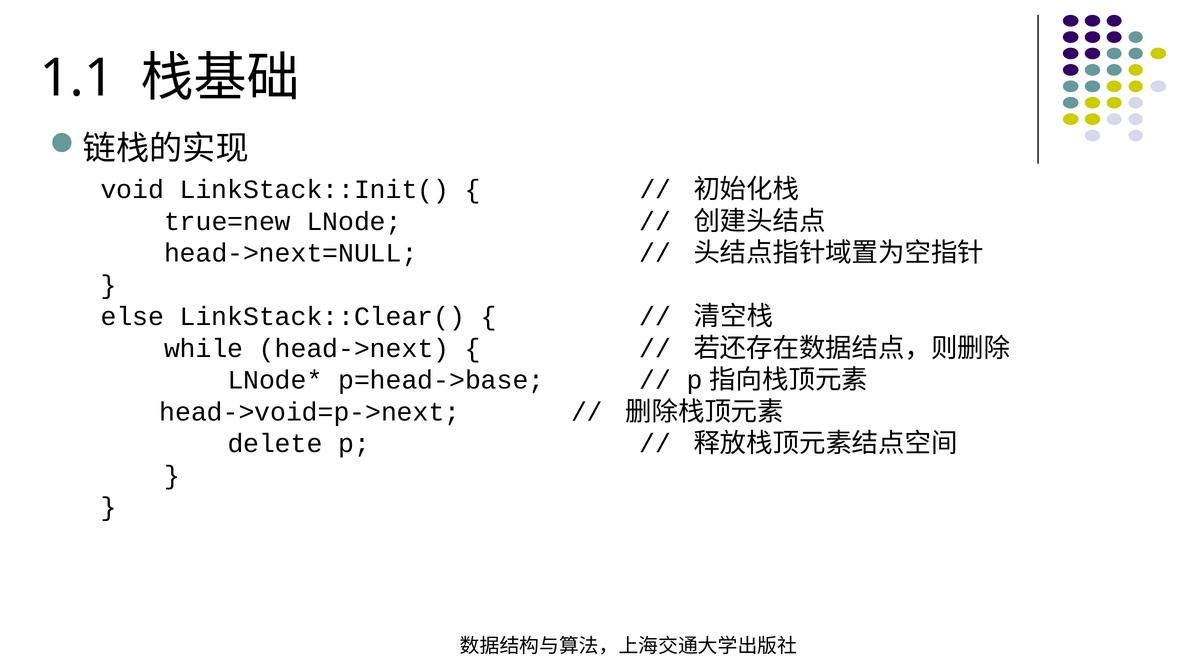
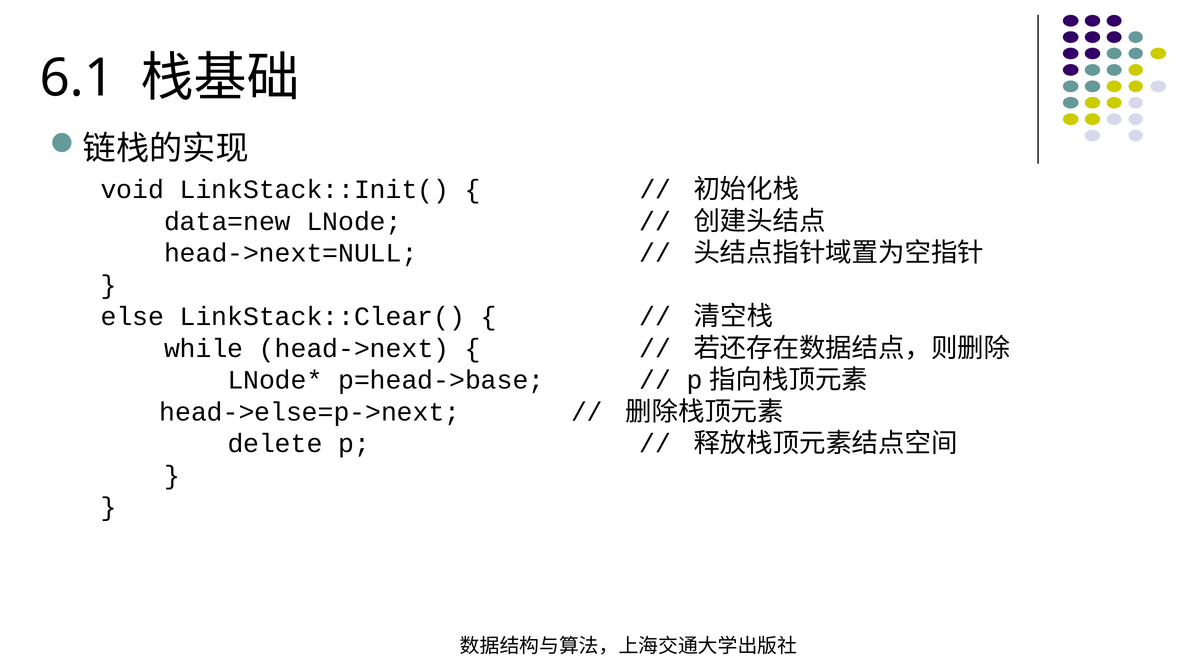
1.1: 1.1 -> 6.1 (77, 79)
true=new: true=new -> data=new (227, 222)
head->void=p->next: head->void=p->next -> head->else=p->next (310, 412)
